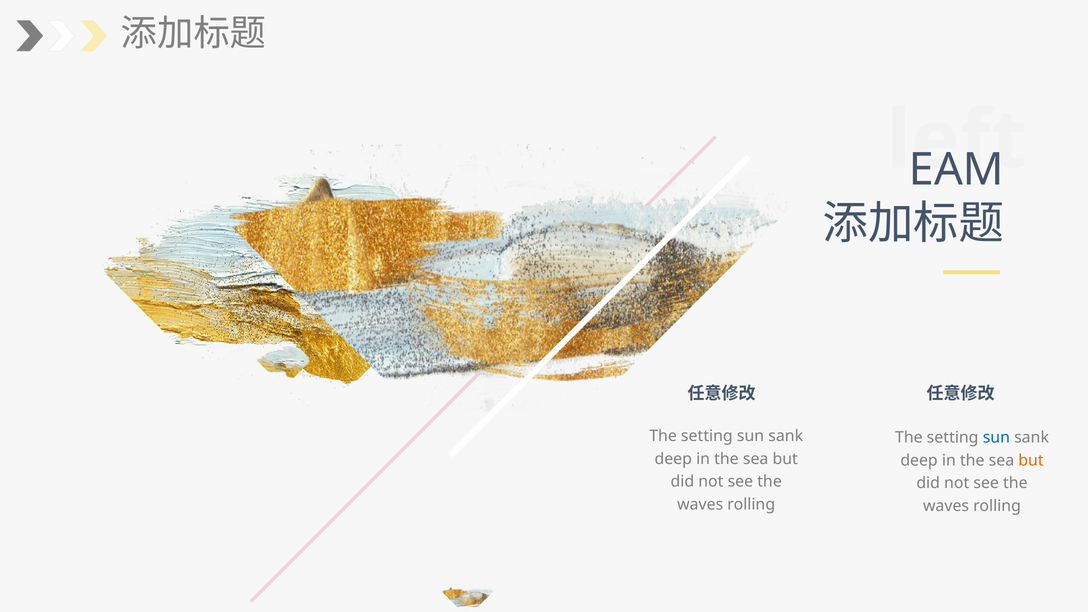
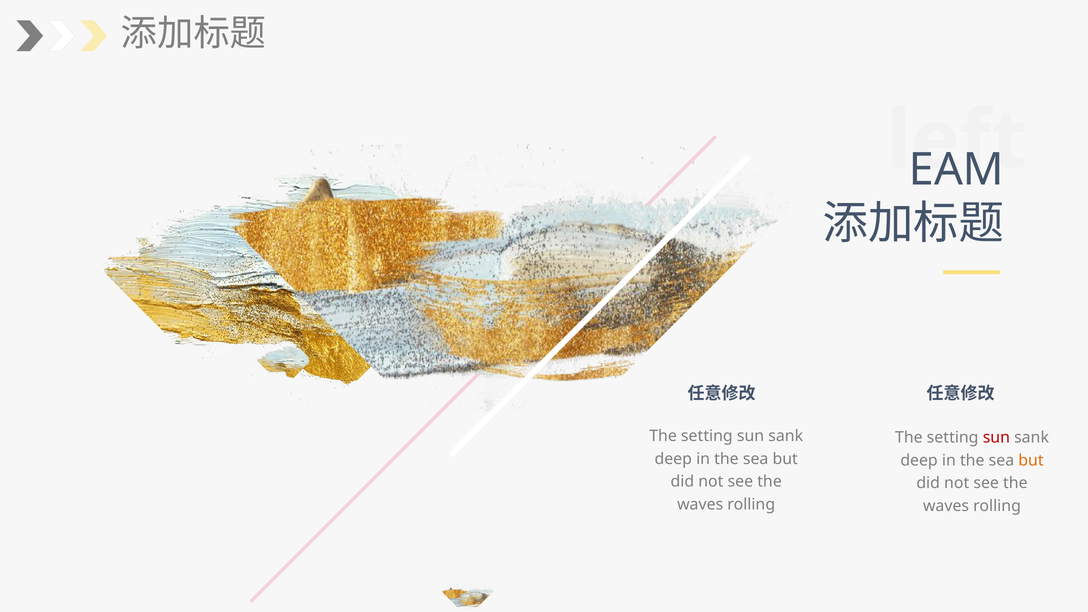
sun colour: blue -> red (996, 437)
